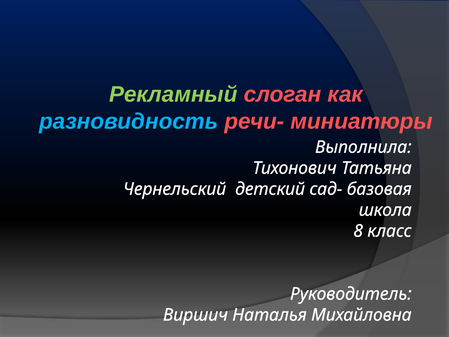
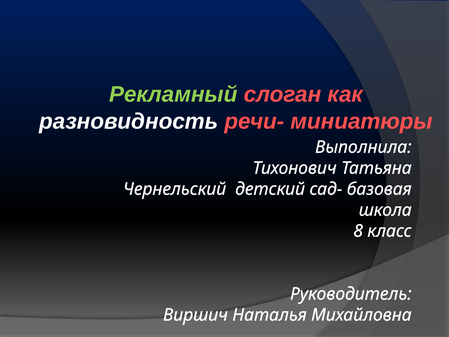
разновидность colour: light blue -> white (129, 121)
